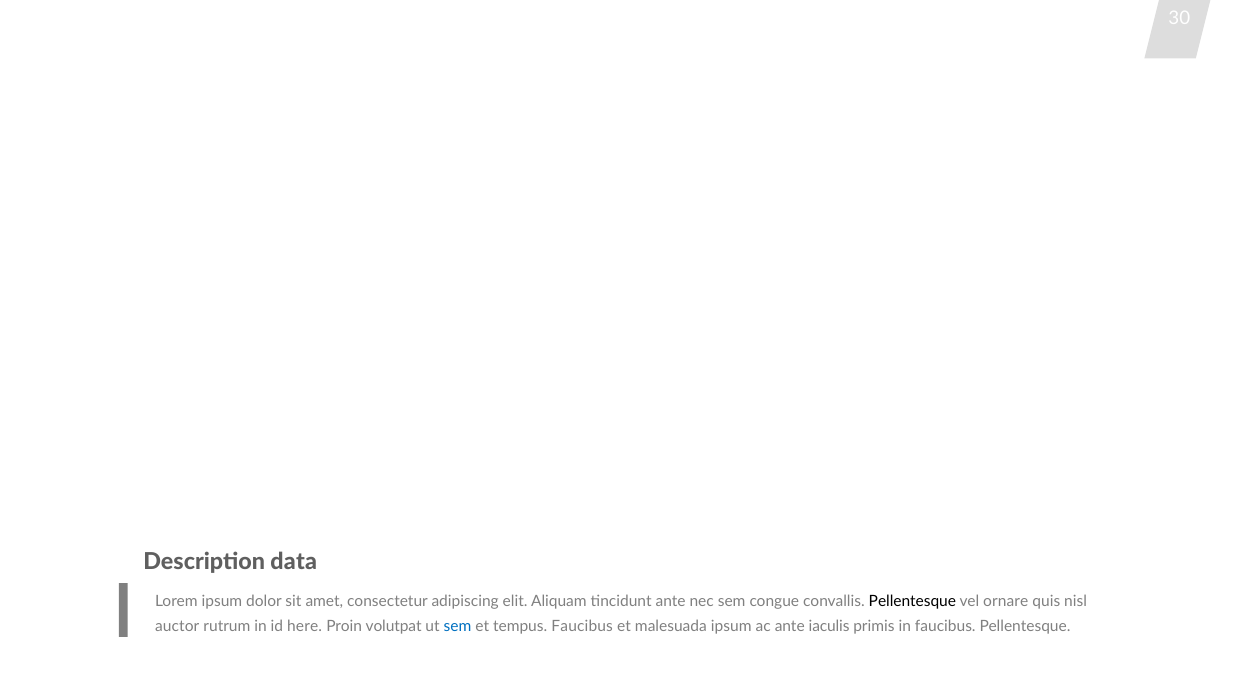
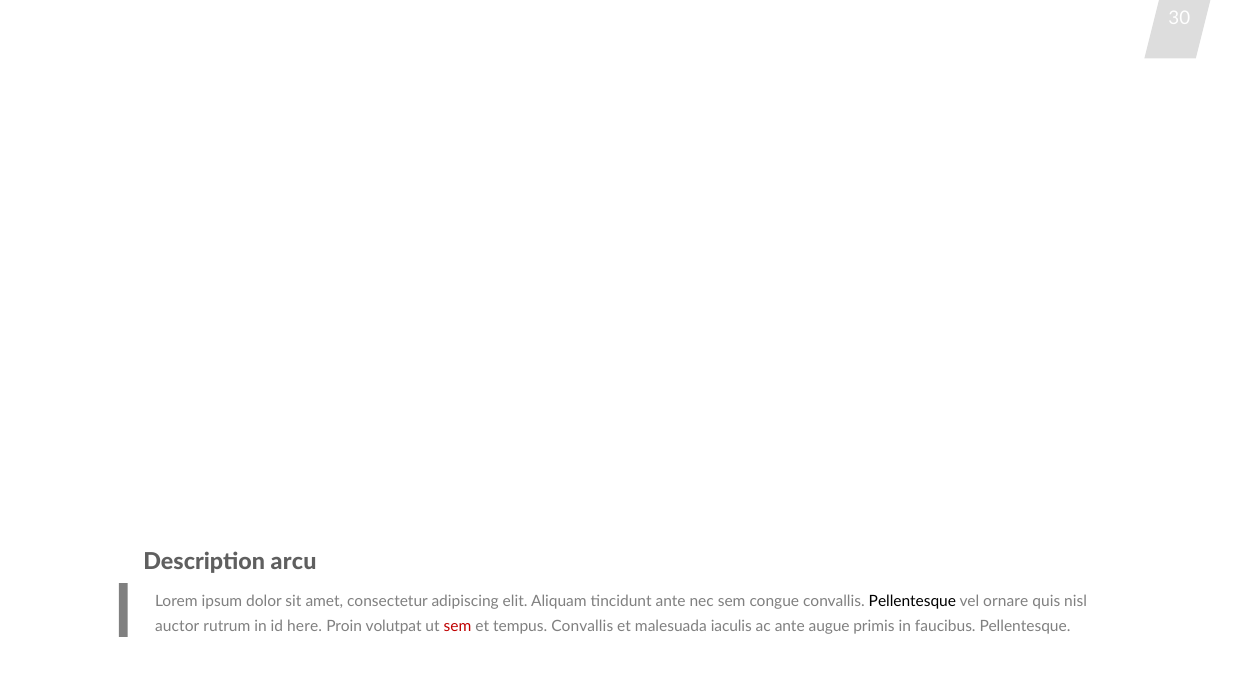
data: data -> arcu (294, 562)
sem colour: blue -> red (457, 626)
tempus Faucibus: Faucibus -> Convallis (582, 626)
malesuada ipsum: ipsum -> iaculis (731, 626)
iaculis: iaculis -> augue (829, 626)
